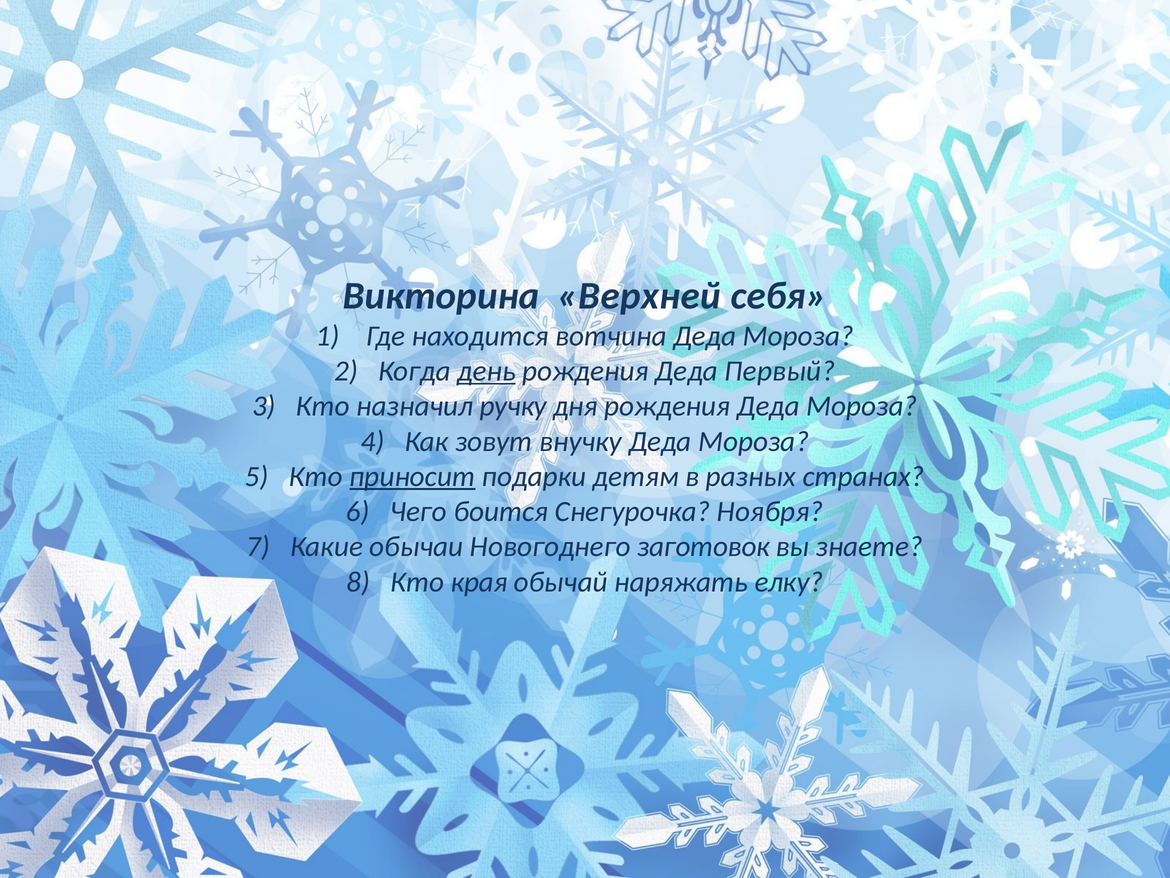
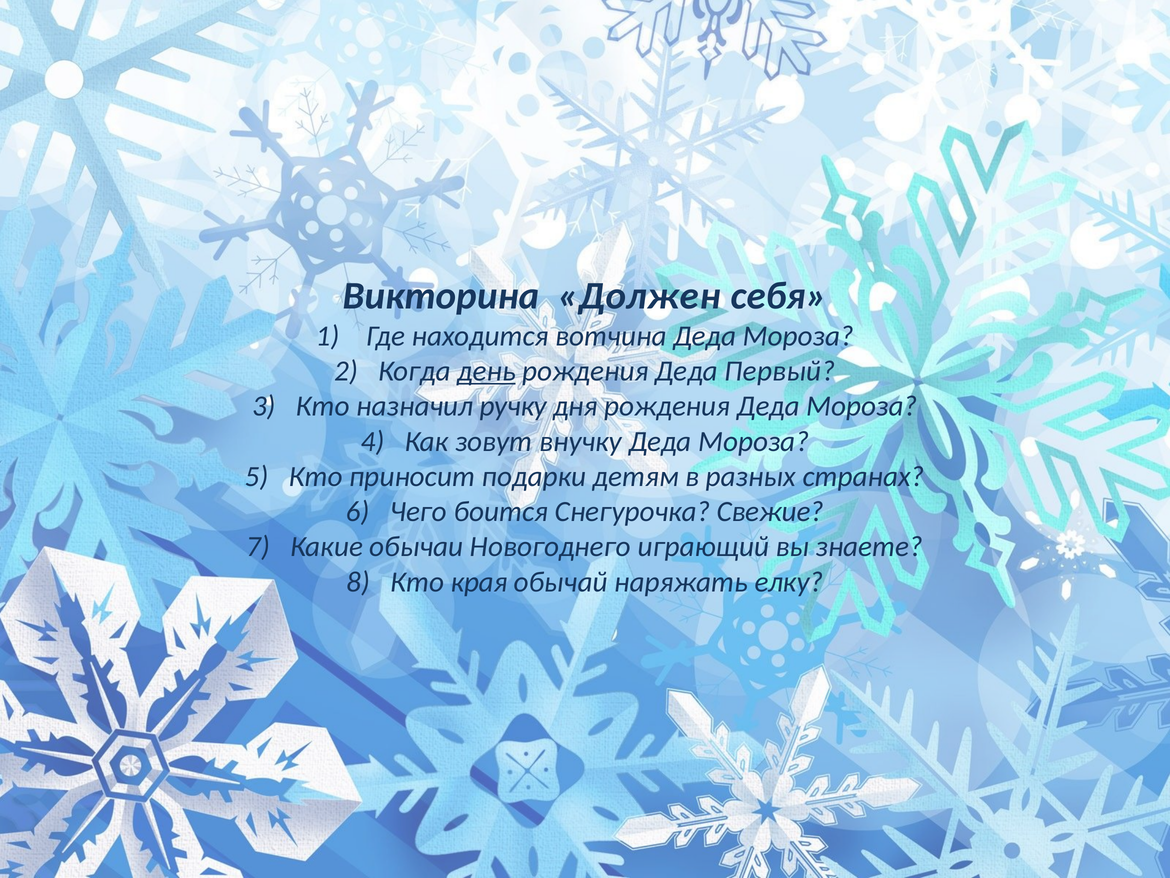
Верхней: Верхней -> Должен (639, 296)
приносит underline: present -> none (412, 476)
Ноября: Ноября -> Свежие (770, 511)
заготовок: заготовок -> играющий (703, 546)
